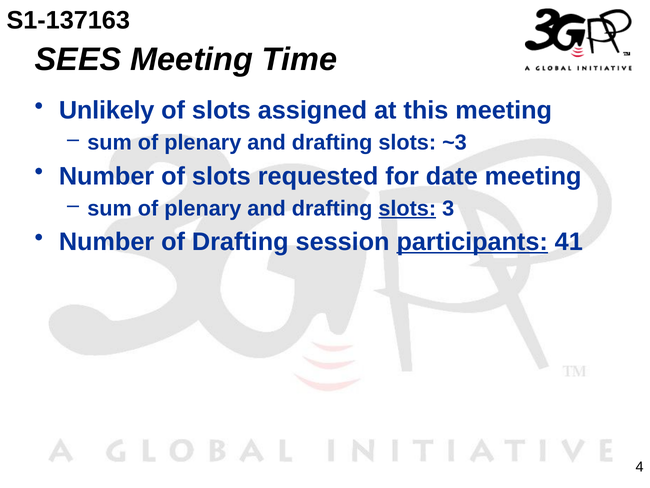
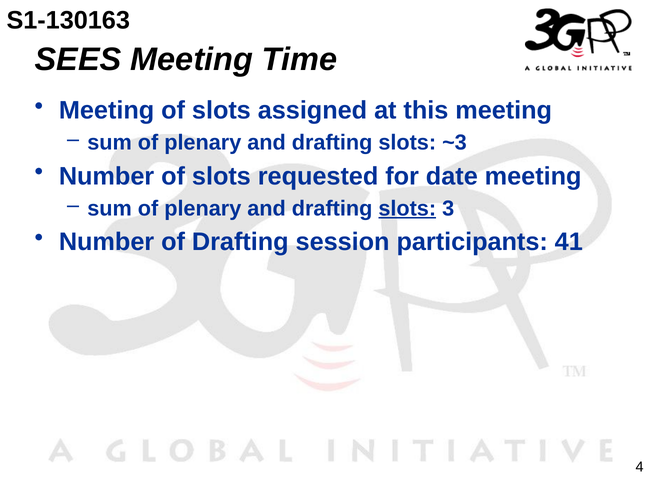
S1-137163: S1-137163 -> S1-130163 (68, 20)
Unlikely: Unlikely -> Meeting (107, 110)
participants underline: present -> none (472, 242)
